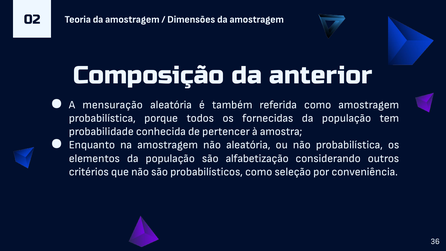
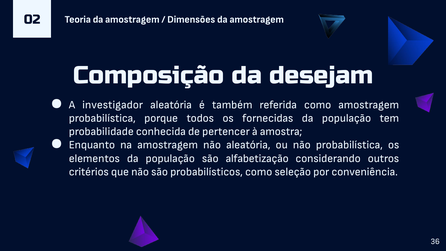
anterior: anterior -> desejam (321, 75)
mensuração: mensuração -> investigador (113, 105)
